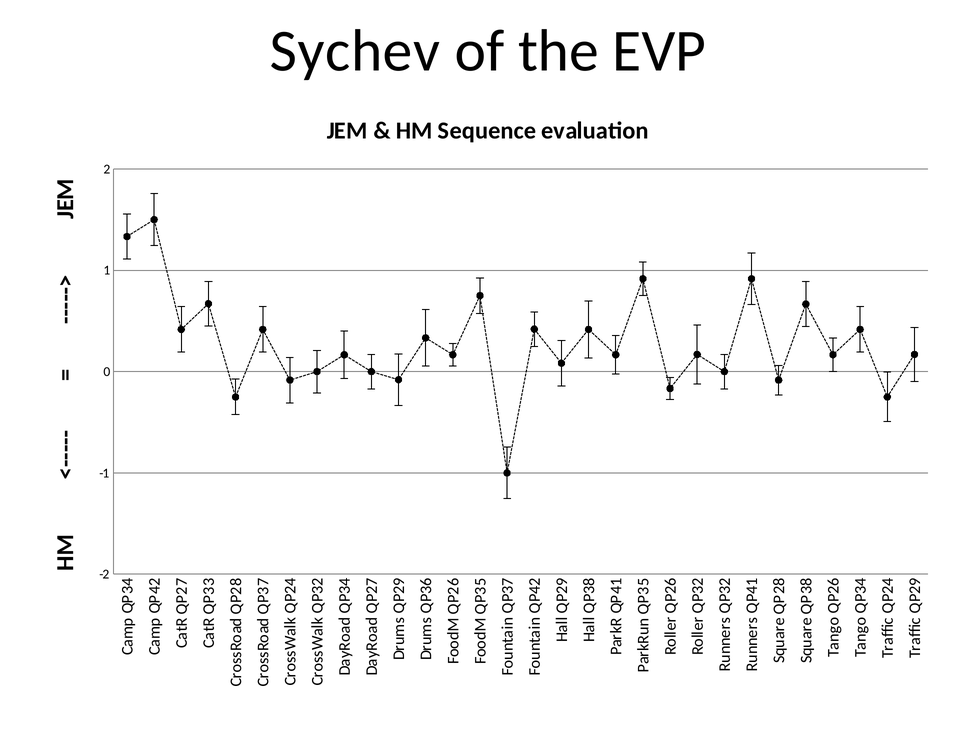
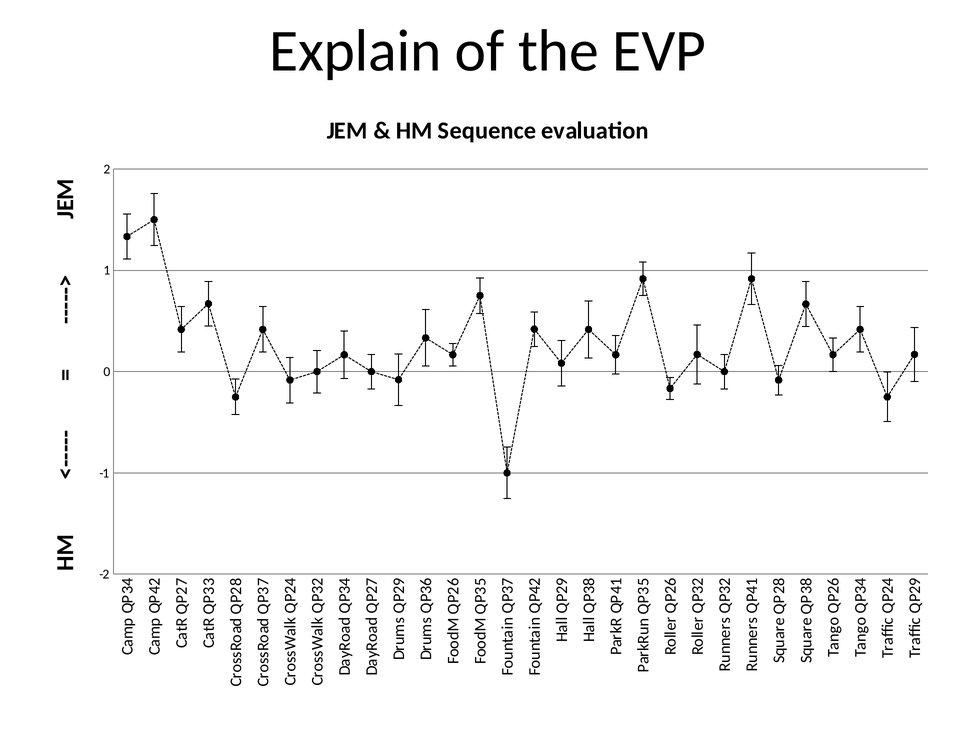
Sychev: Sychev -> Explain (355, 51)
